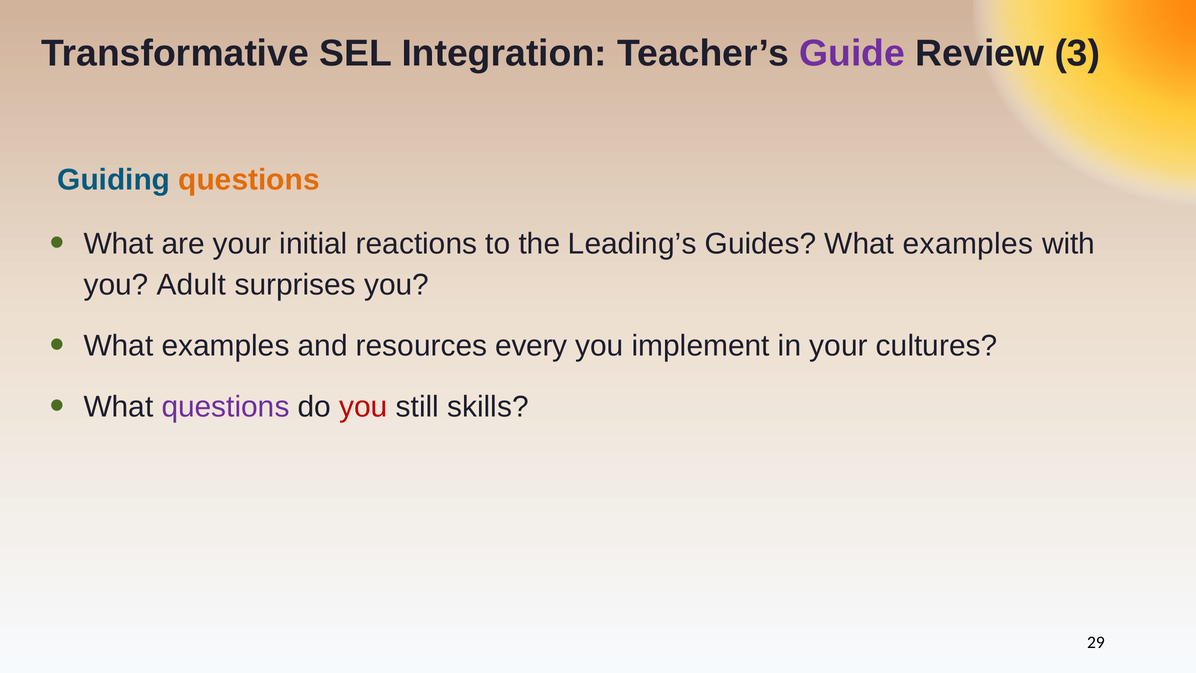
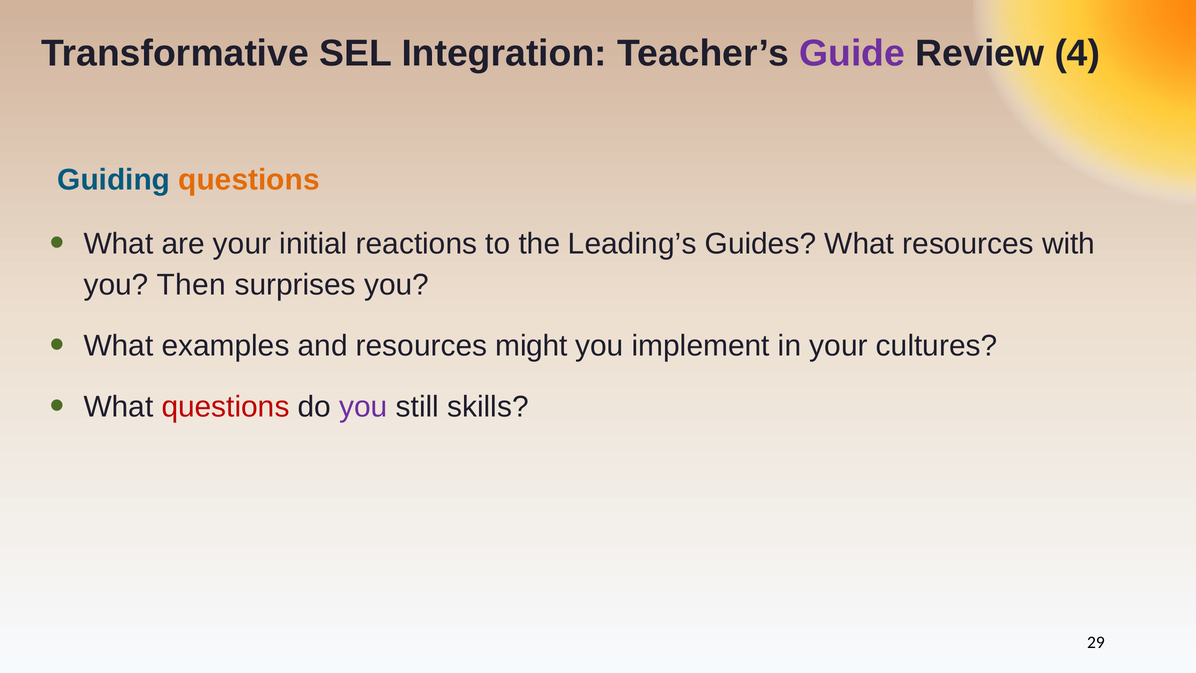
3: 3 -> 4 (1077, 53)
Guides What examples: examples -> resources (968, 244)
Adult: Adult -> Then (191, 285)
every: every -> might (531, 346)
questions colour: purple -> red (226, 407)
you colour: red -> purple (363, 407)
